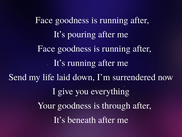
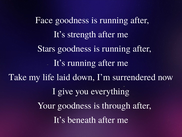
pouring: pouring -> strength (82, 34)
Face: Face -> Stars (46, 48)
Send: Send -> Take (18, 77)
